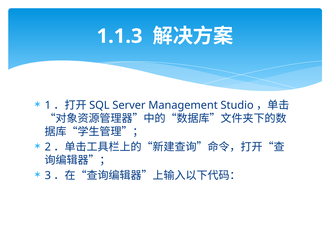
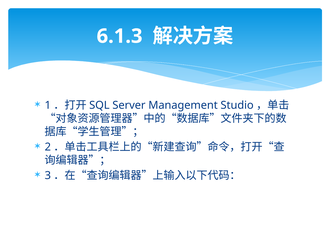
1.1.3: 1.1.3 -> 6.1.3 (120, 36)
